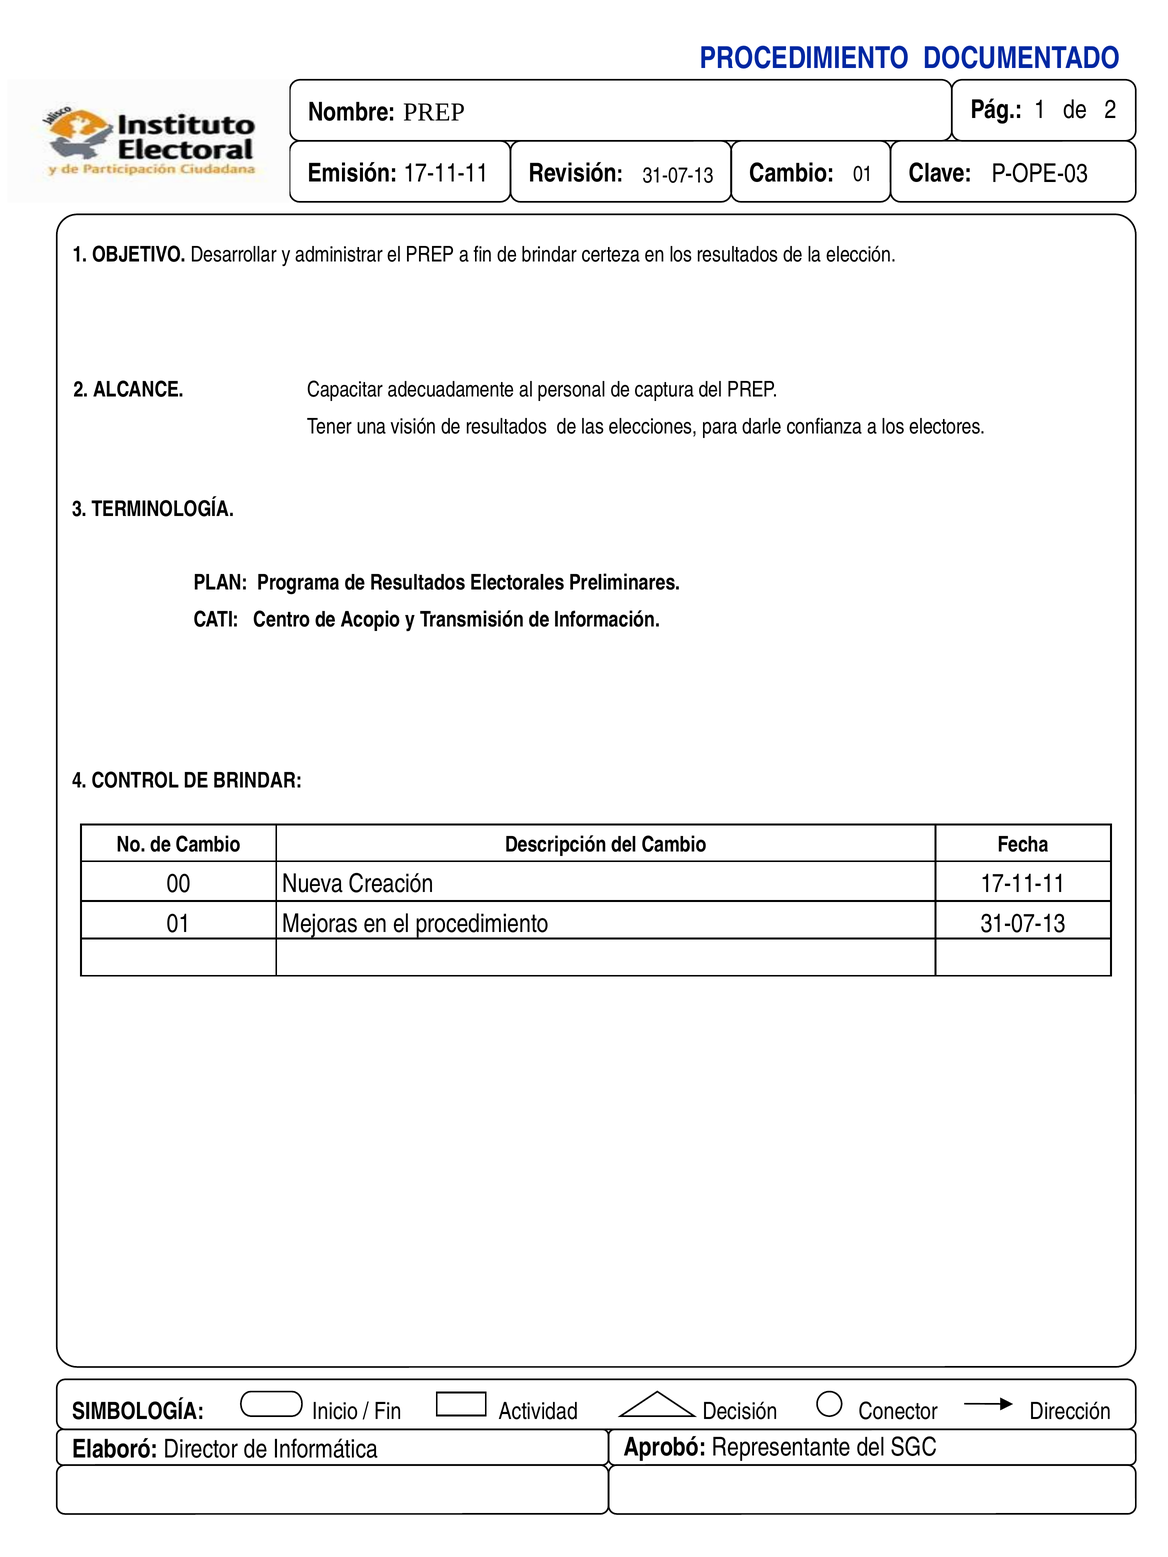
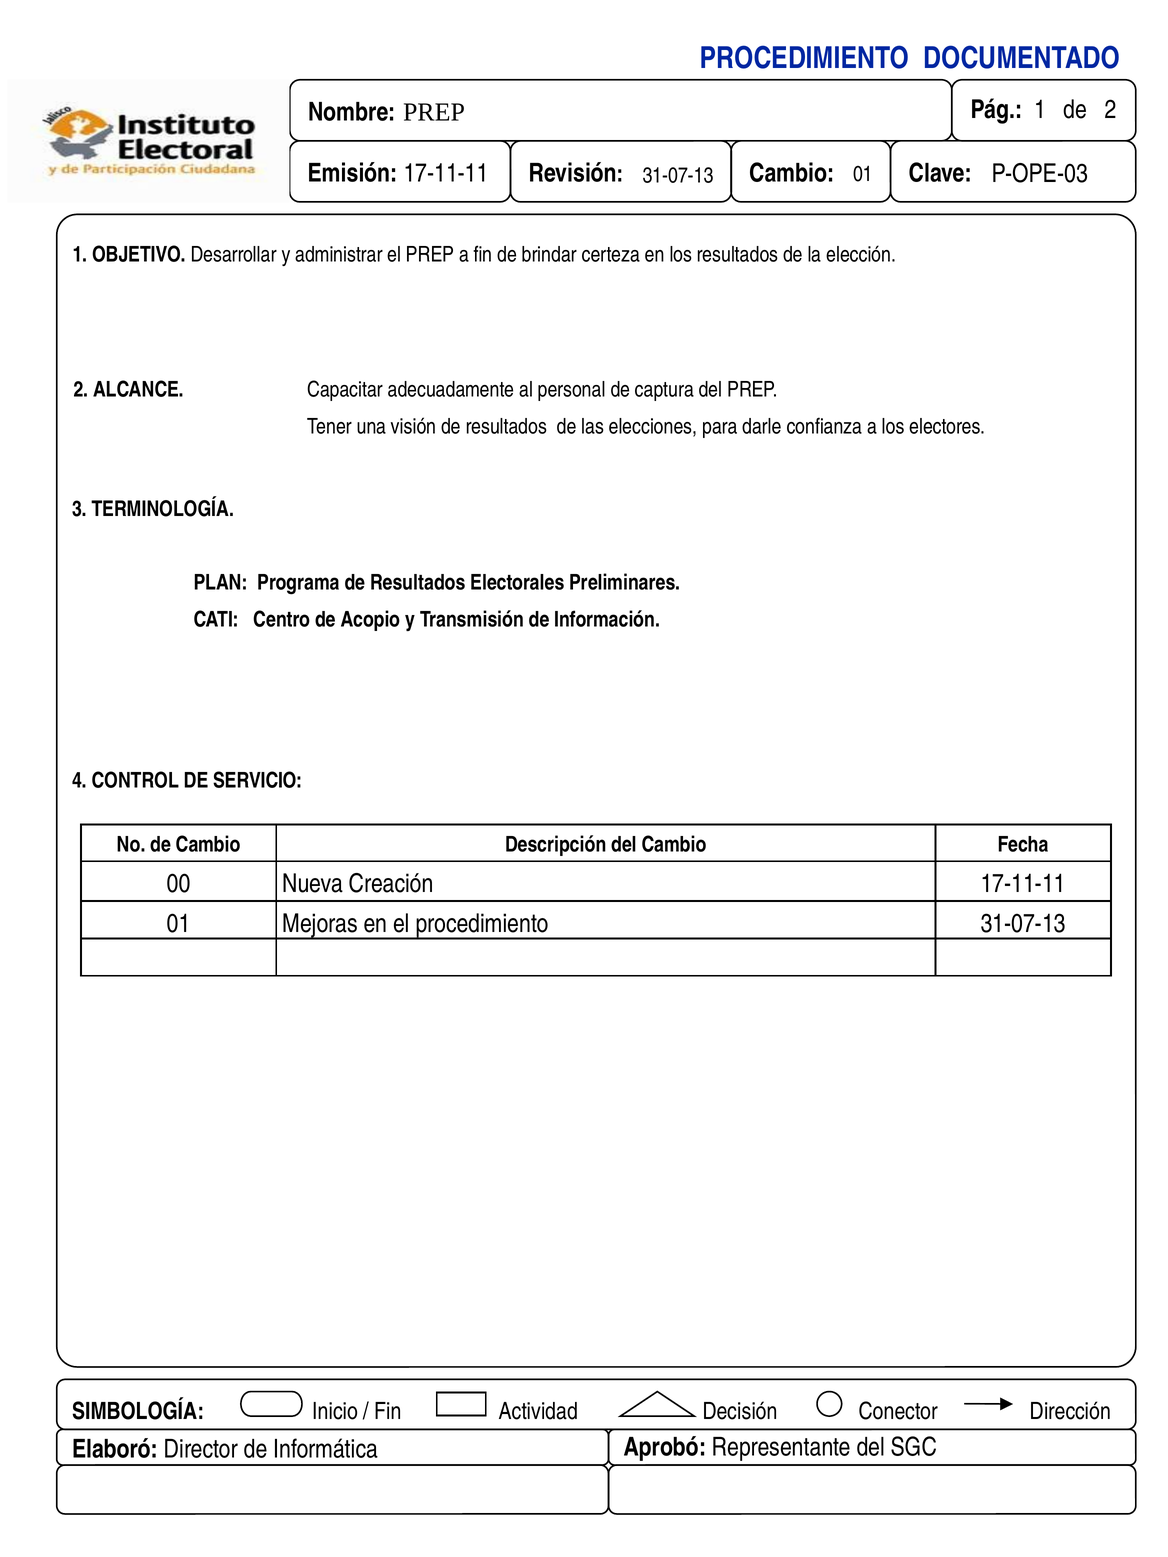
CONTROL DE BRINDAR: BRINDAR -> SERVICIO (258, 781)
